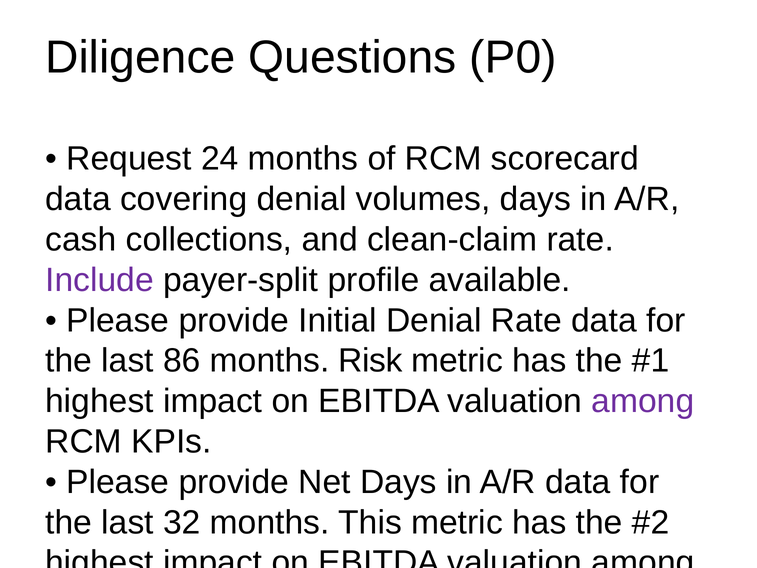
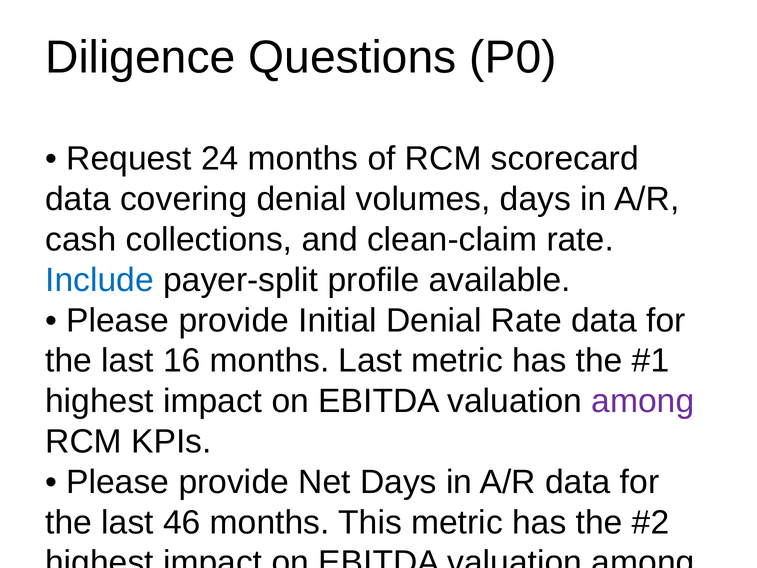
Include colour: purple -> blue (100, 280)
86: 86 -> 16 (182, 361)
months Risk: Risk -> Last (370, 361)
32: 32 -> 46 (182, 522)
